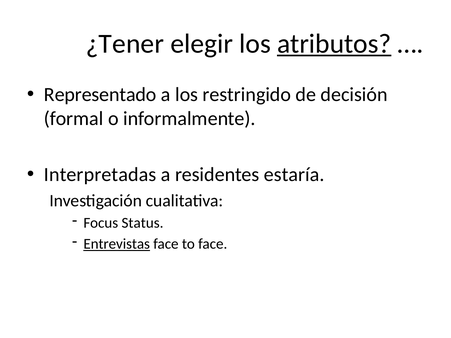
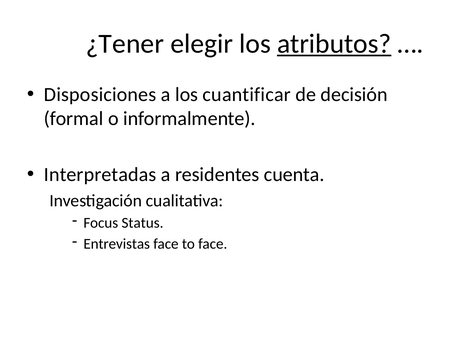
Representado: Representado -> Disposiciones (100, 95)
restringido: restringido -> cuantificar (247, 95)
estaría: estaría -> cuenta (294, 175)
Entrevistas underline: present -> none (117, 244)
